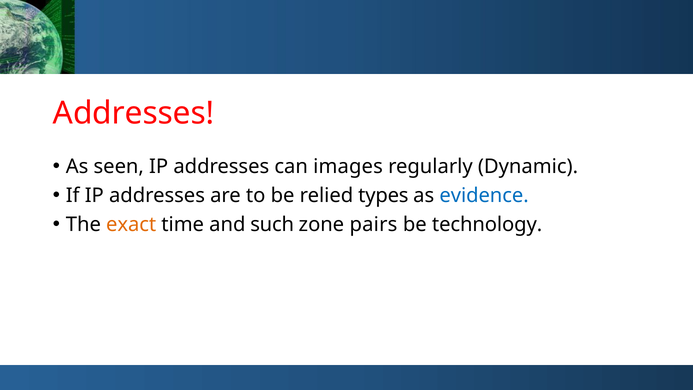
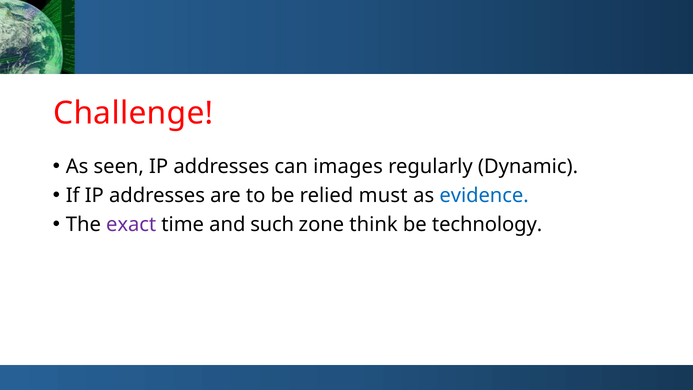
Addresses: Addresses -> Challenge (133, 113)
types: types -> must (383, 195)
exact colour: orange -> purple (131, 225)
pairs: pairs -> think (374, 225)
